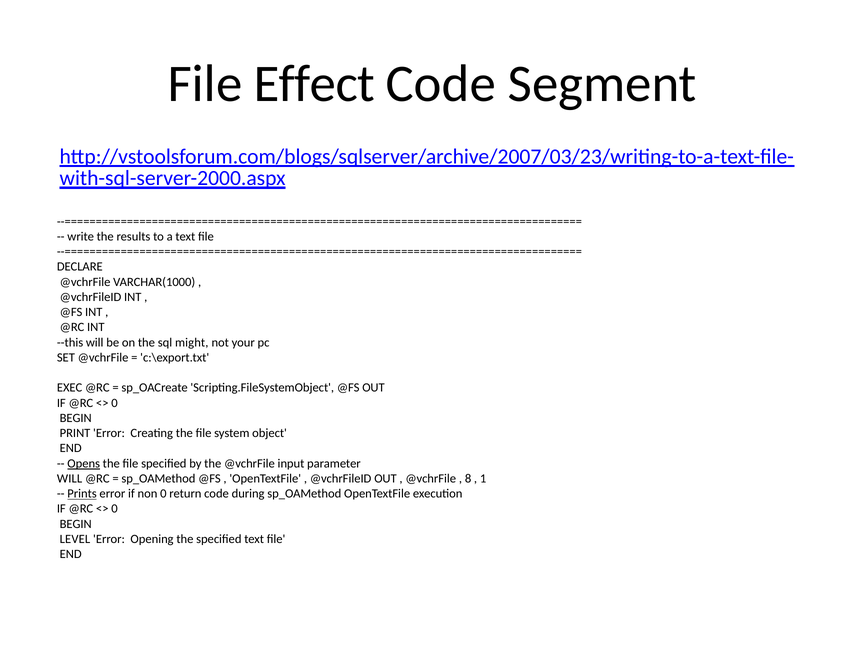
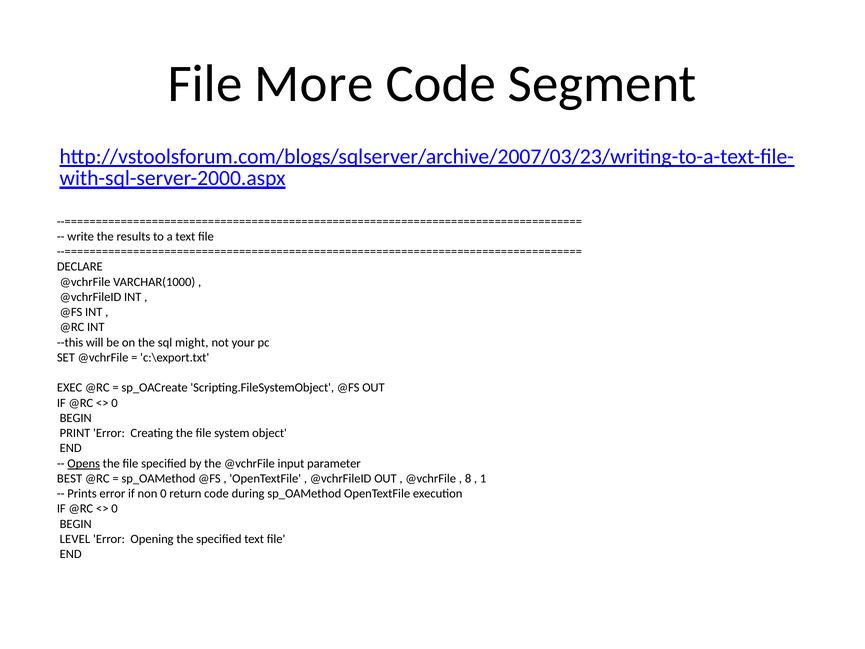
Effect: Effect -> More (314, 84)
WILL: WILL -> BEST (70, 478)
Prints underline: present -> none (82, 494)
